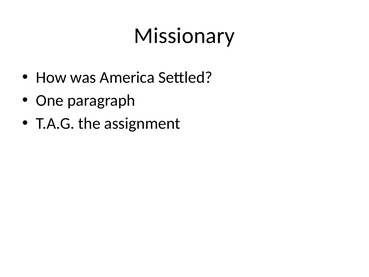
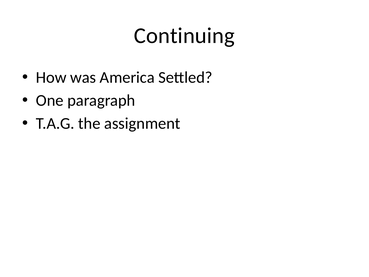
Missionary: Missionary -> Continuing (184, 36)
